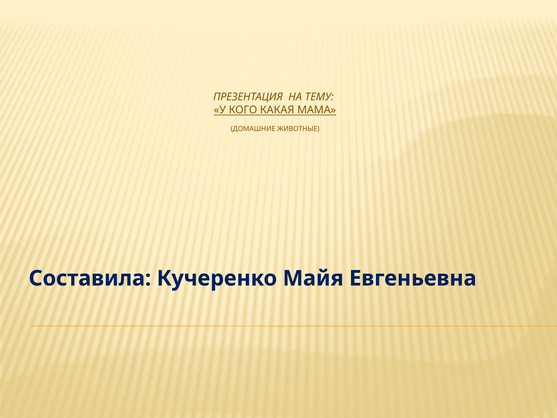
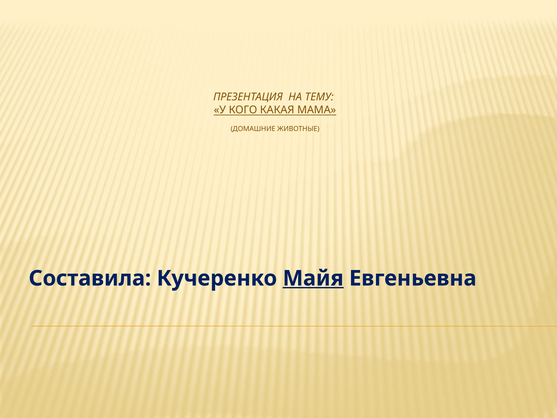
Майя underline: none -> present (313, 278)
